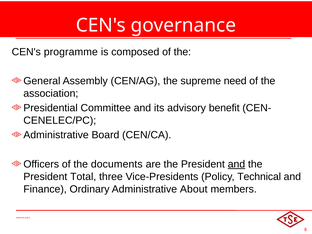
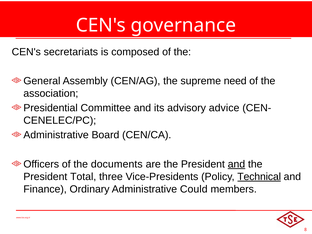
programme: programme -> secretariats (71, 52)
benefit: benefit -> advice (224, 108)
Technical underline: none -> present (259, 177)
About: About -> Could (194, 189)
